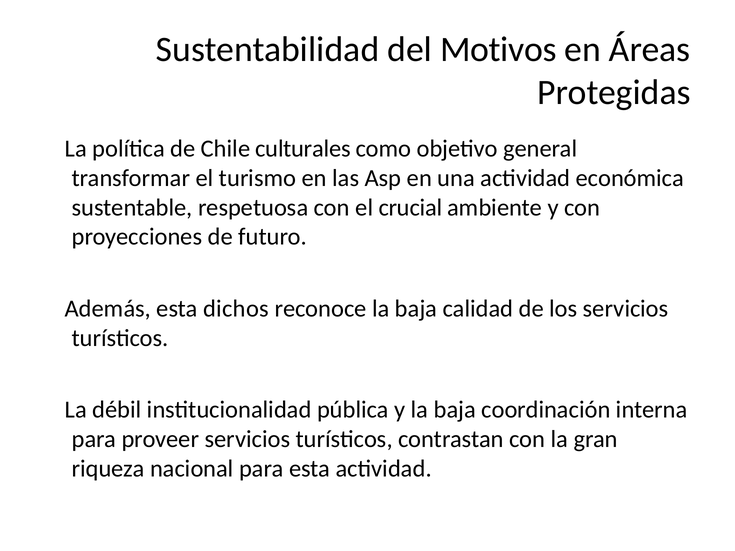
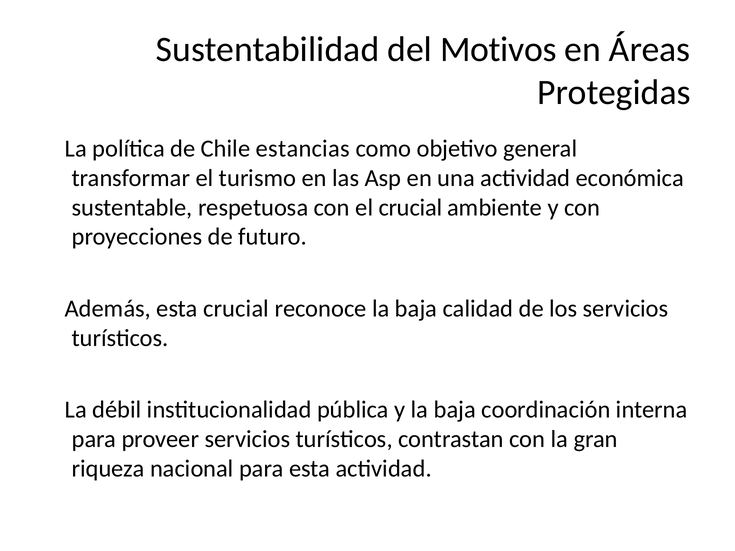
culturales: culturales -> estancias (303, 149)
esta dichos: dichos -> crucial (236, 309)
